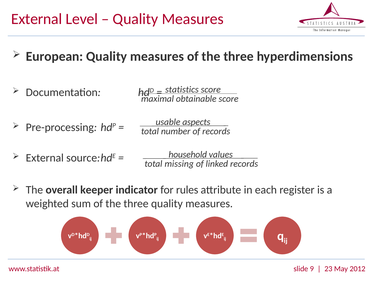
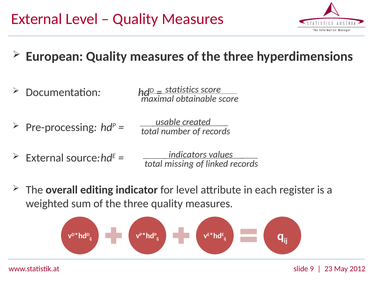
aspects: aspects -> created (196, 122)
household: household -> indicators (188, 154)
keeper: keeper -> editing (97, 190)
for rules: rules -> level (187, 190)
